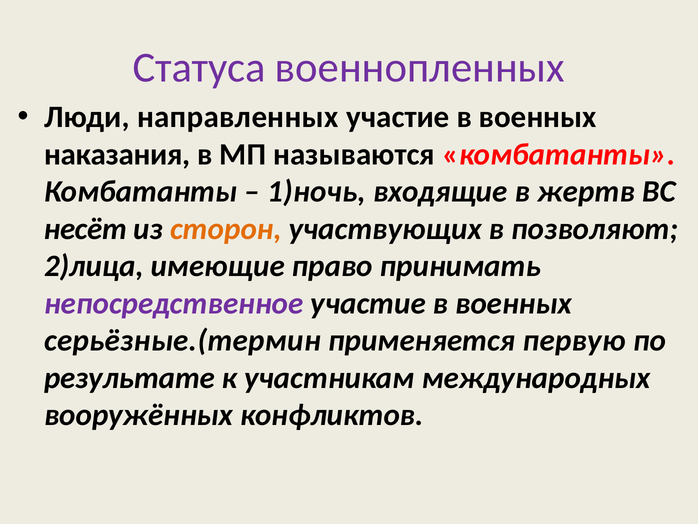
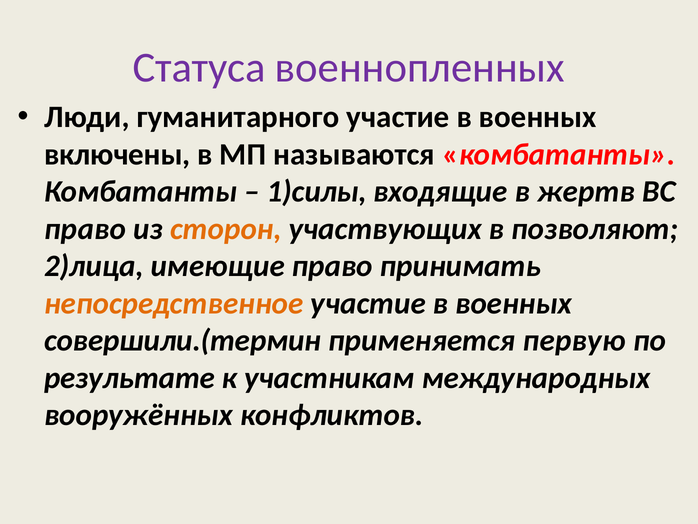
направленных: направленных -> гуманитарного (238, 117)
наказания: наказания -> включены (117, 154)
1)ночь: 1)ночь -> 1)силы (317, 191)
несёт: несёт -> право (85, 229)
непосредственное colour: purple -> orange (174, 303)
серьёзные.(термин: серьёзные.(термин -> совершили.(термин (183, 340)
